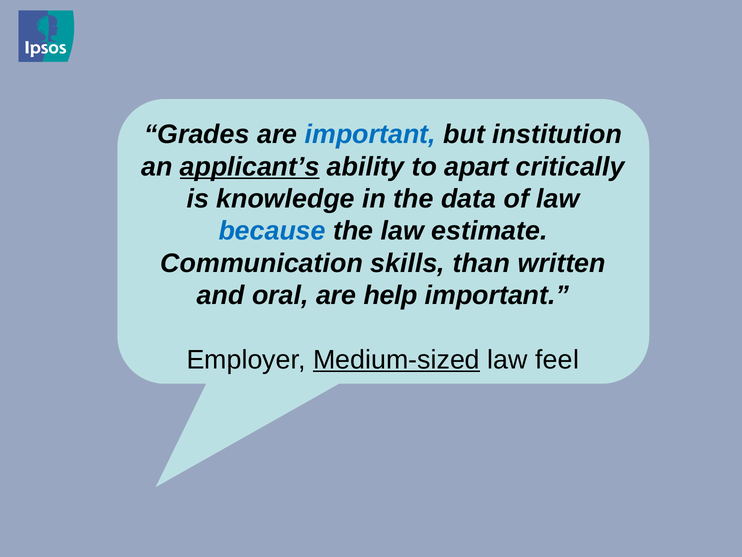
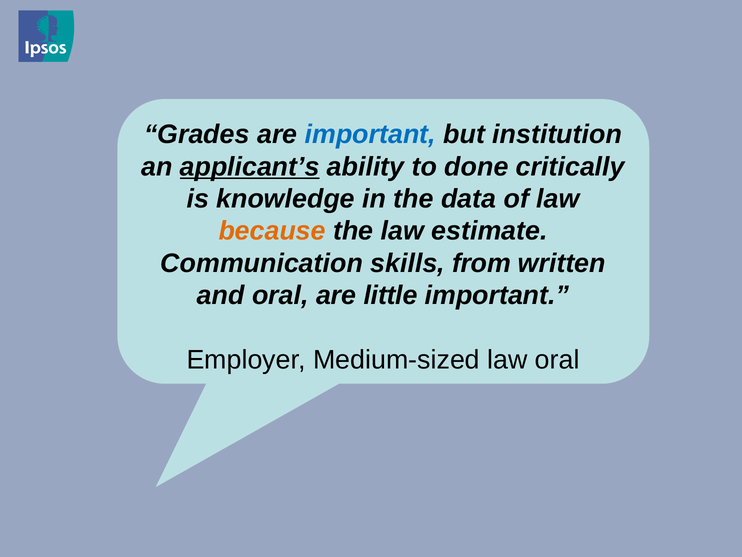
apart: apart -> done (476, 167)
because colour: blue -> orange (272, 231)
than: than -> from (481, 263)
help: help -> little (391, 295)
Medium-sized underline: present -> none (396, 359)
law feel: feel -> oral (557, 359)
